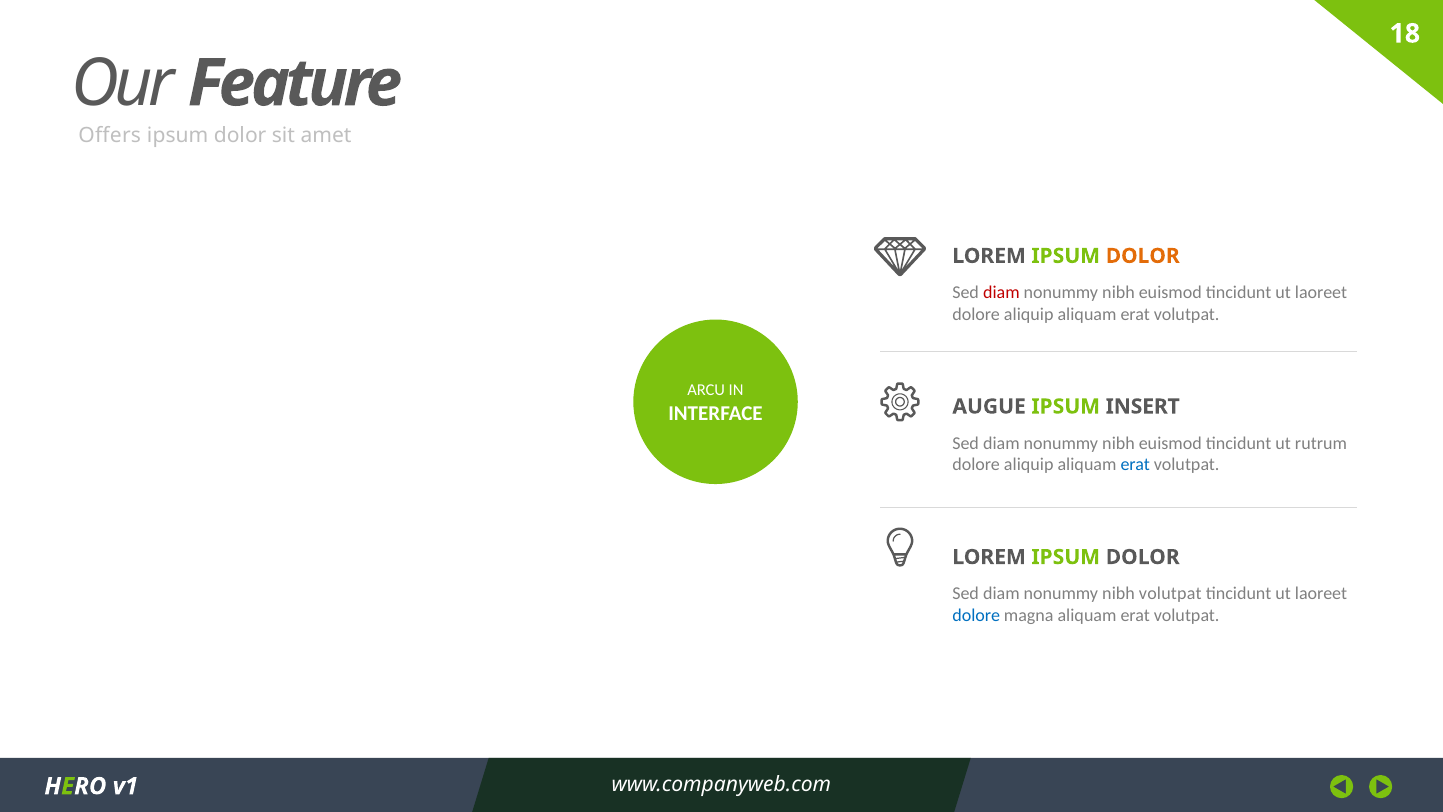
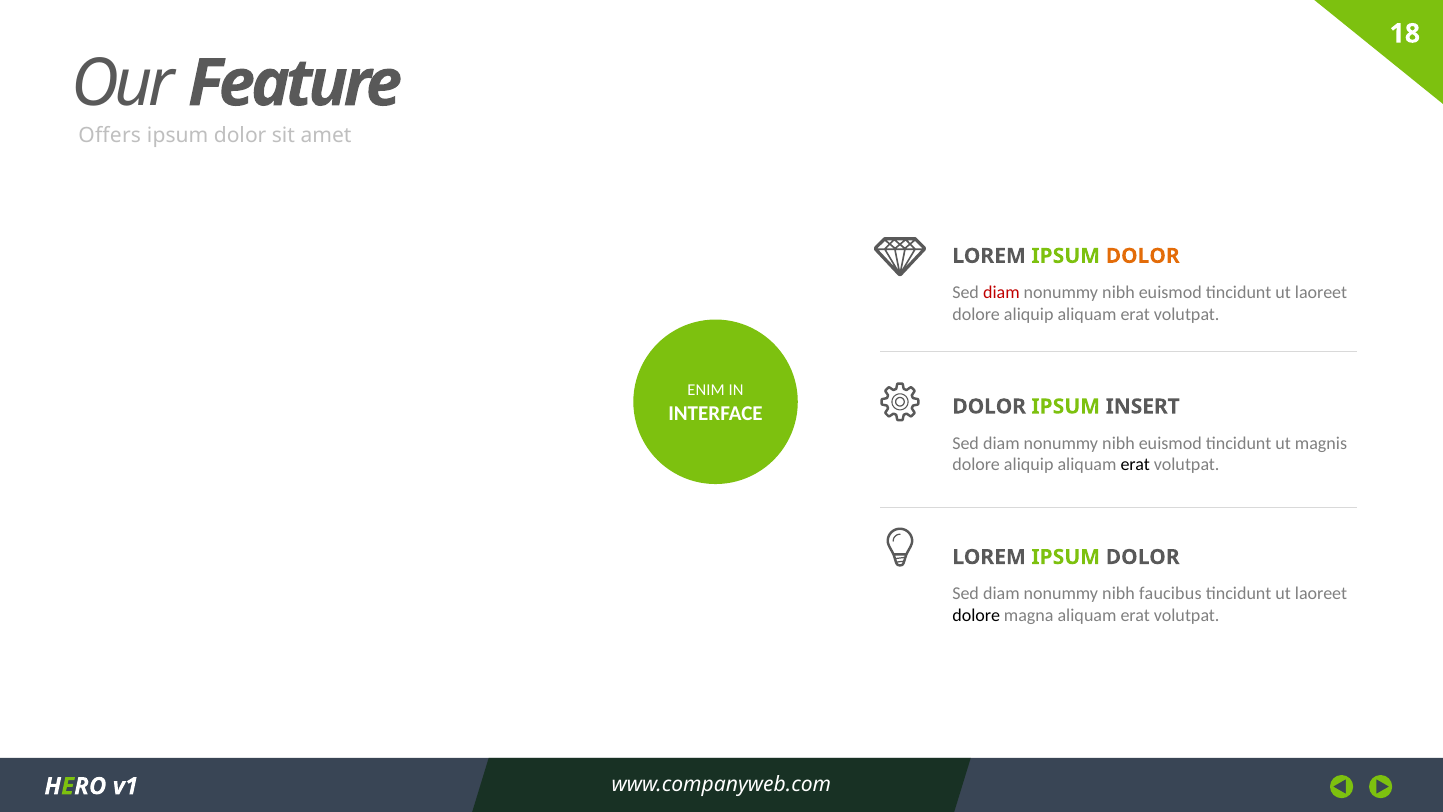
ARCU: ARCU -> ENIM (706, 390)
AUGUE: AUGUE -> DOLOR (989, 406)
rutrum: rutrum -> magnis (1321, 443)
erat colour: blue -> black (1135, 465)
nibh volutpat: volutpat -> faucibus (1170, 593)
dolore colour: blue -> black (976, 615)
